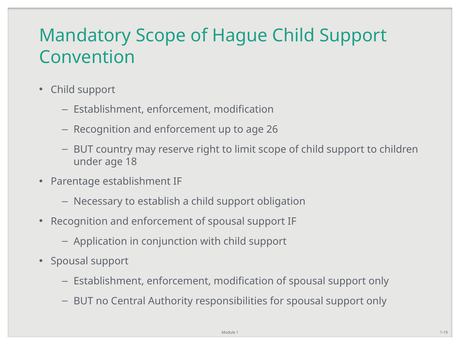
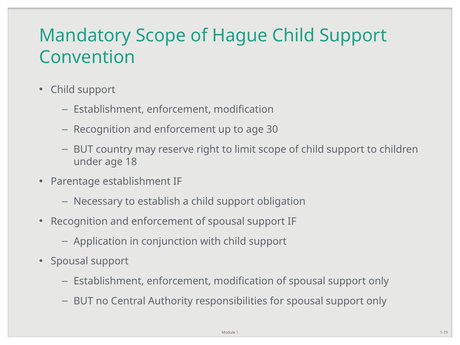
26: 26 -> 30 (272, 129)
